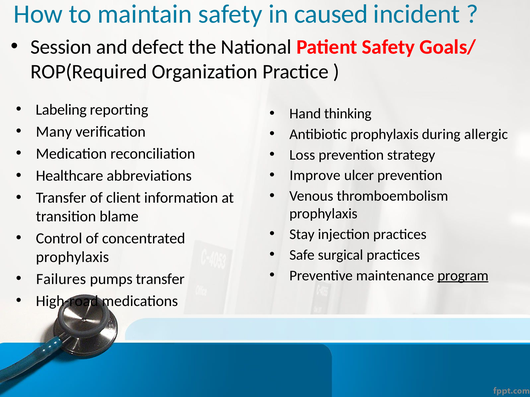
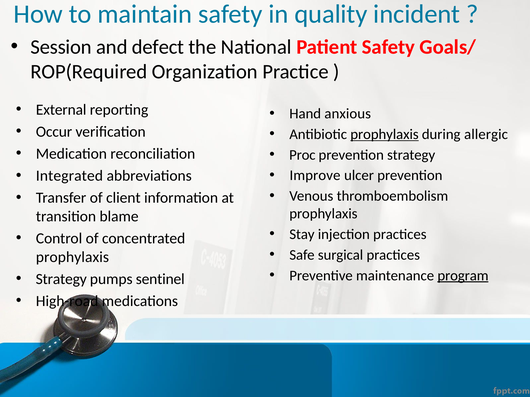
caused: caused -> quality (331, 14)
Labeling: Labeling -> External (61, 110)
thinking: thinking -> anxious (348, 114)
Many: Many -> Occur (54, 132)
prophylaxis underline: none -> present (384, 134)
Loss: Loss -> Proc (302, 155)
Healthcare: Healthcare -> Integrated (69, 176)
Failures: Failures -> Strategy (61, 279)
pumps transfer: transfer -> sentinel (160, 279)
